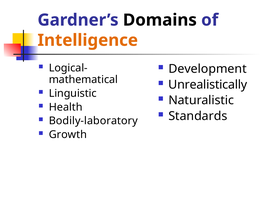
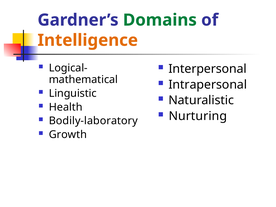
Domains colour: black -> green (160, 20)
Development: Development -> Interpersonal (208, 69)
Unrealistically: Unrealistically -> Intrapersonal (208, 85)
Standards: Standards -> Nurturing (198, 116)
